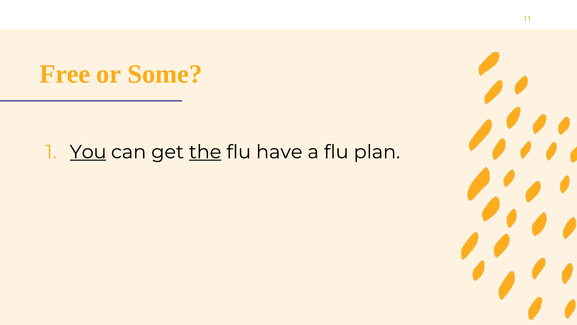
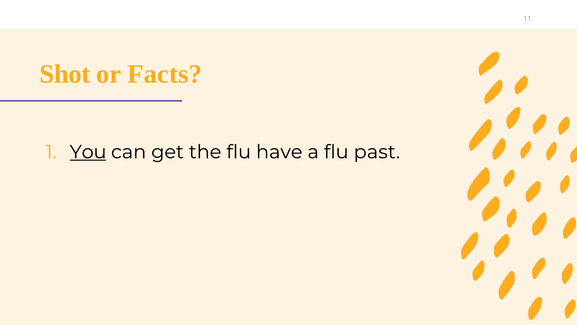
Free: Free -> Shot (65, 74)
Some: Some -> Facts (165, 74)
the underline: present -> none (205, 152)
plan: plan -> past (377, 152)
